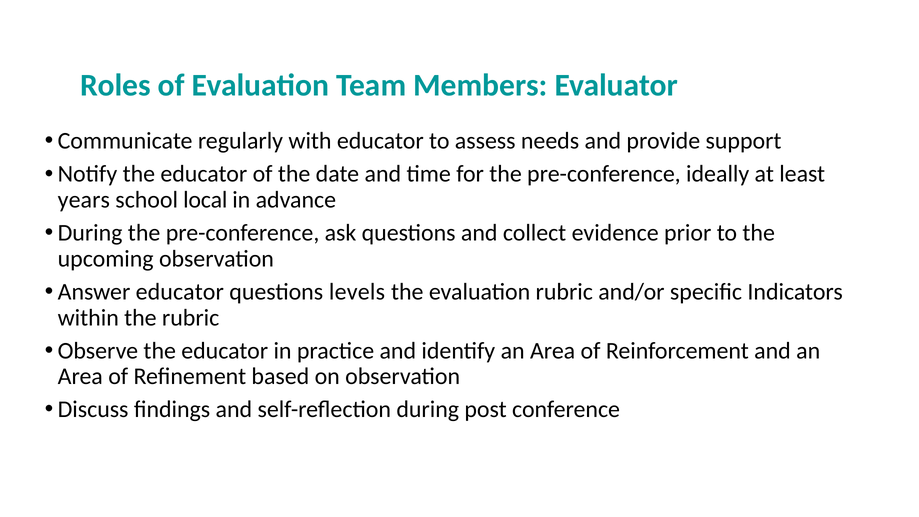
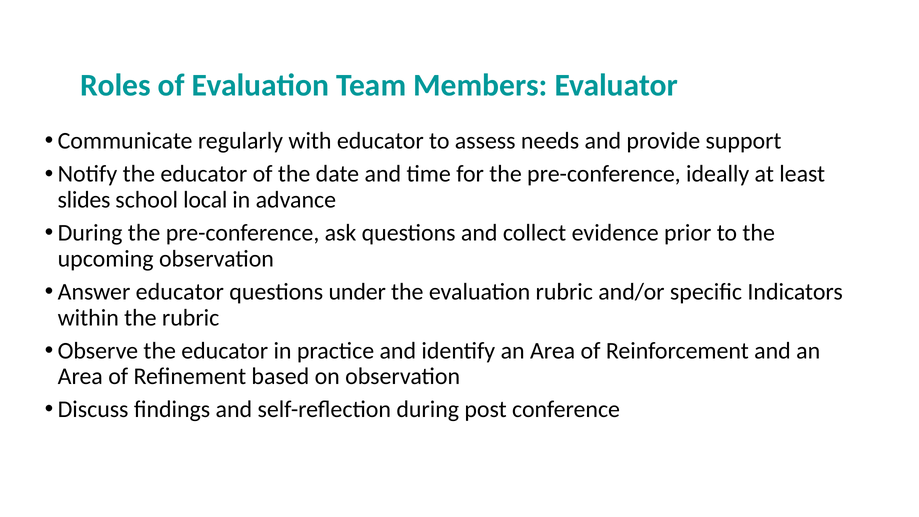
years: years -> slides (84, 200)
levels: levels -> under (357, 292)
